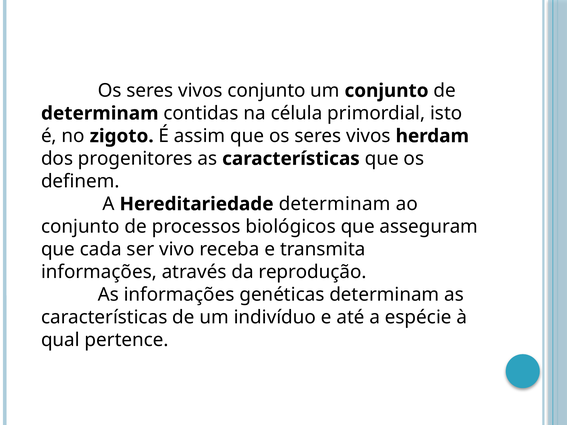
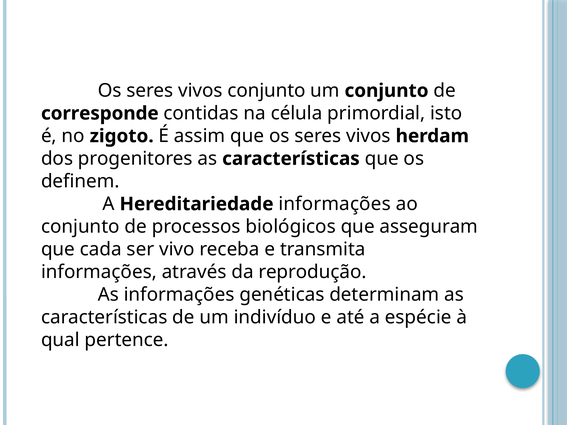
determinam: determinam -> corresponde (100, 113)
Hereditariedade determinam: determinam -> informações (335, 204)
